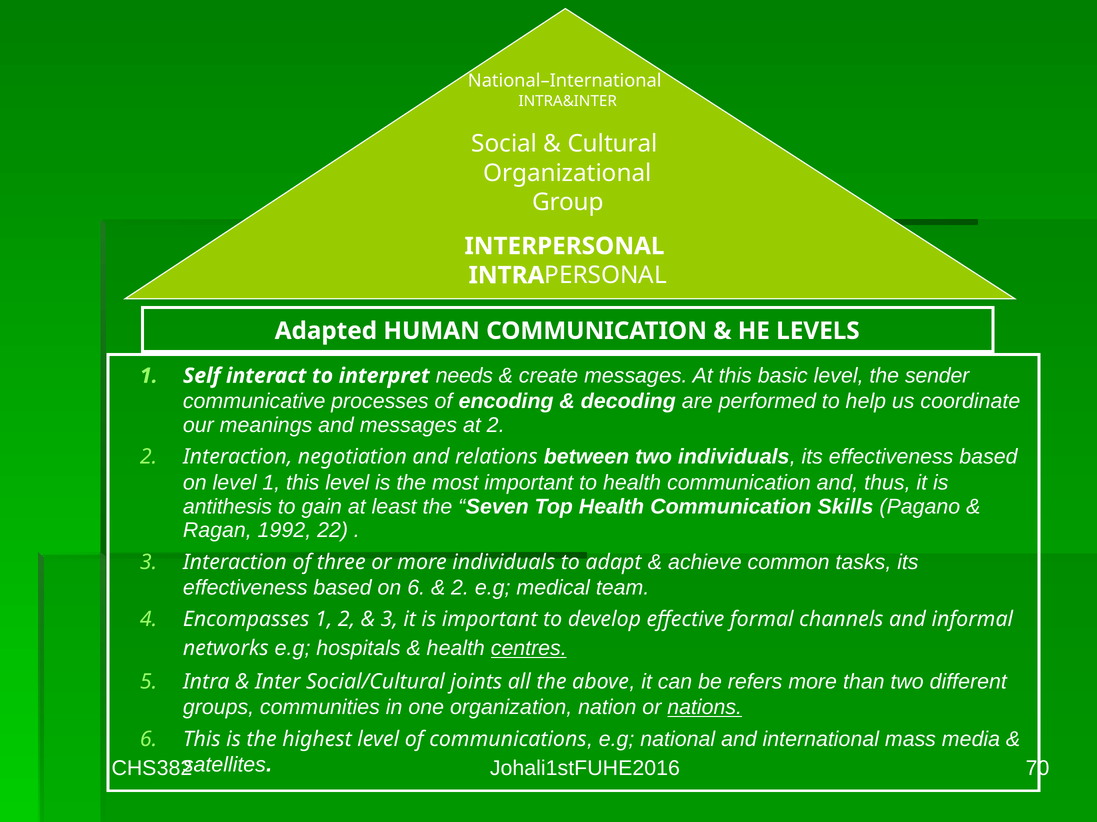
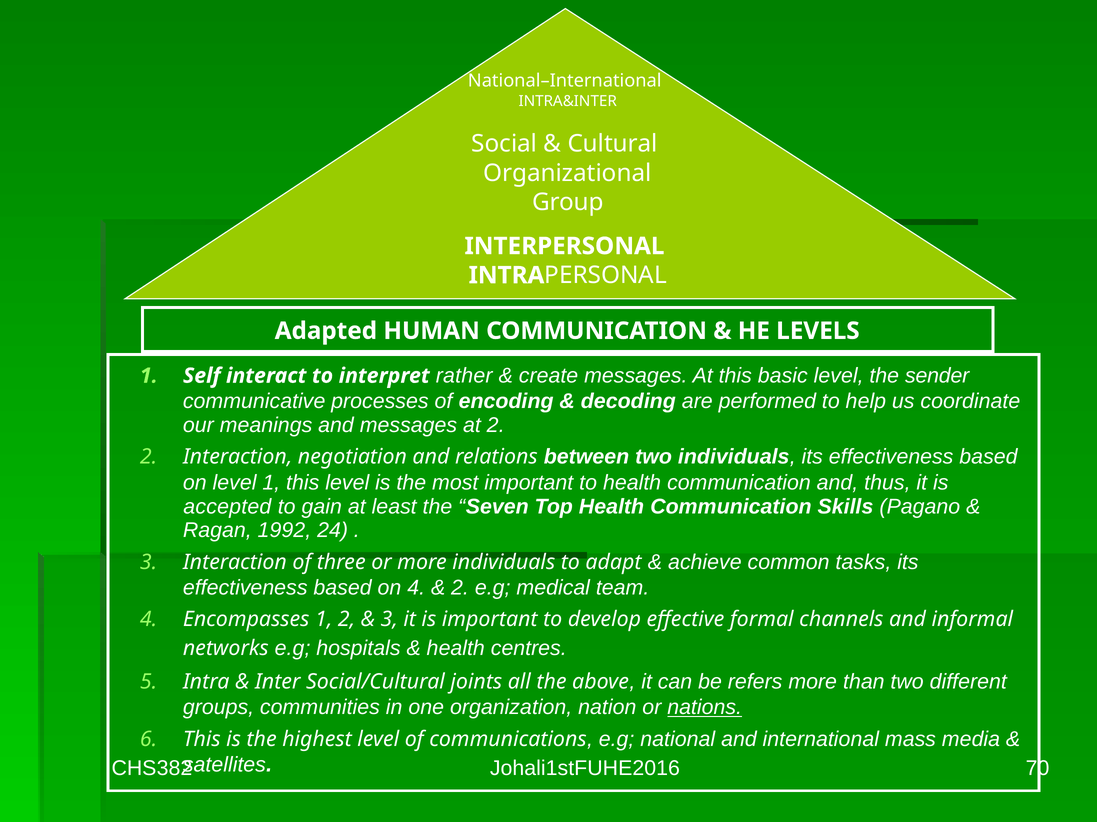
needs: needs -> rather (464, 376)
antithesis: antithesis -> accepted (227, 507)
22: 22 -> 24 (333, 531)
on 6: 6 -> 4 (416, 588)
centres underline: present -> none (529, 649)
